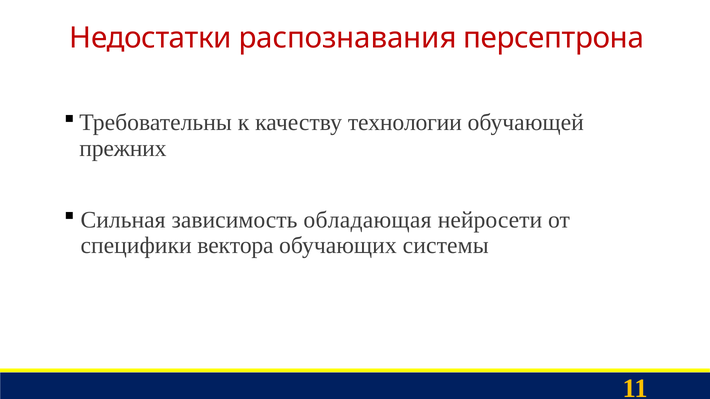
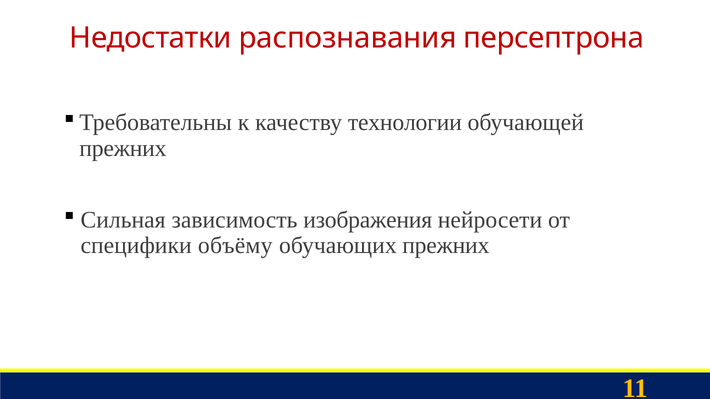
обладающая: обладающая -> изображения (368, 220)
вектора: вектора -> объёму (235, 246)
обучающих системы: системы -> прежних (446, 246)
